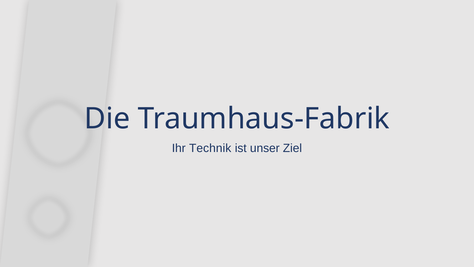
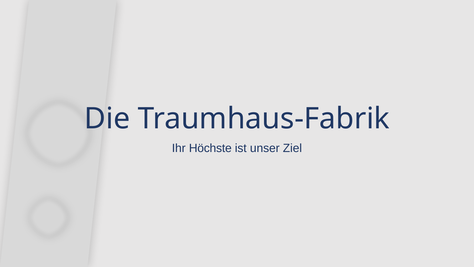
Technik: Technik -> Höchste (210, 148)
